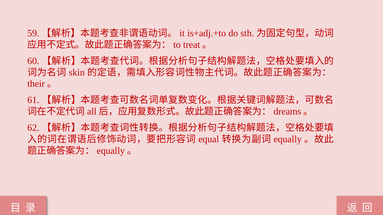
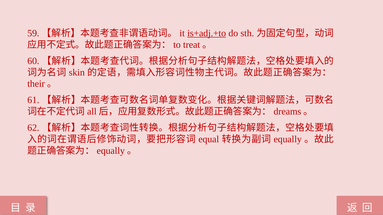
is+adj.+to underline: none -> present (207, 33)
